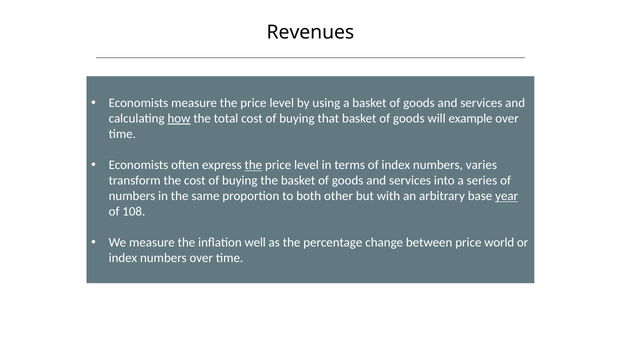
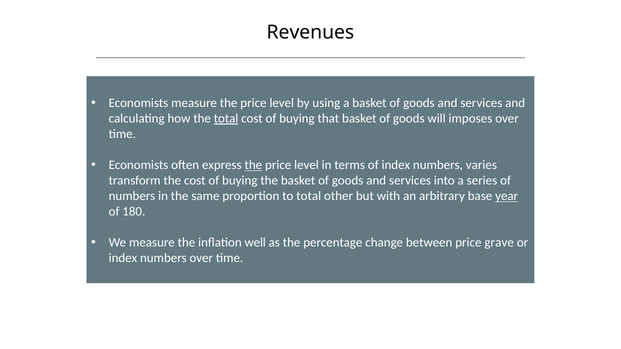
how underline: present -> none (179, 119)
total underline: none -> present (226, 119)
example: example -> imposes (470, 119)
to both: both -> total (309, 196)
108: 108 -> 180 (134, 212)
world: world -> grave (499, 243)
